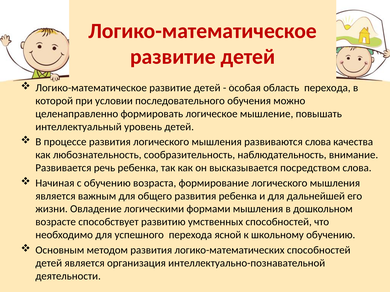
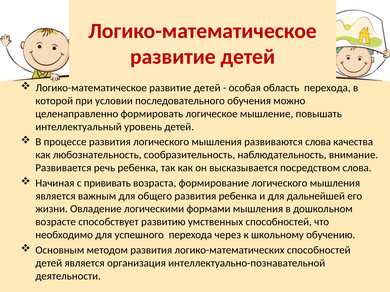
с обучению: обучению -> прививать (107, 183)
ясной: ясной -> через (228, 235)
